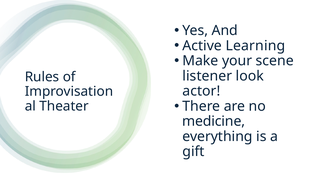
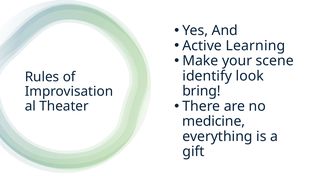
listener: listener -> identify (207, 76)
actor: actor -> bring (201, 91)
